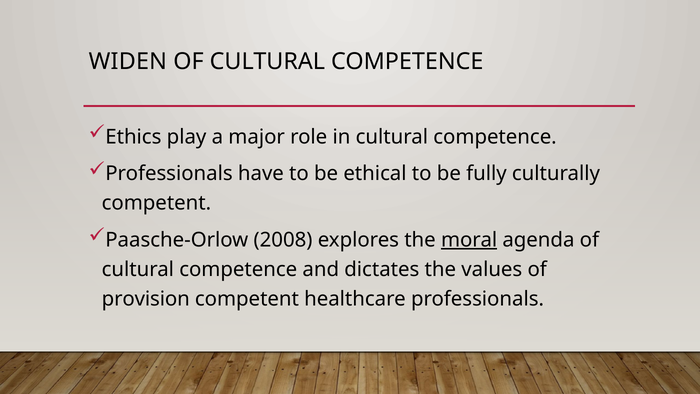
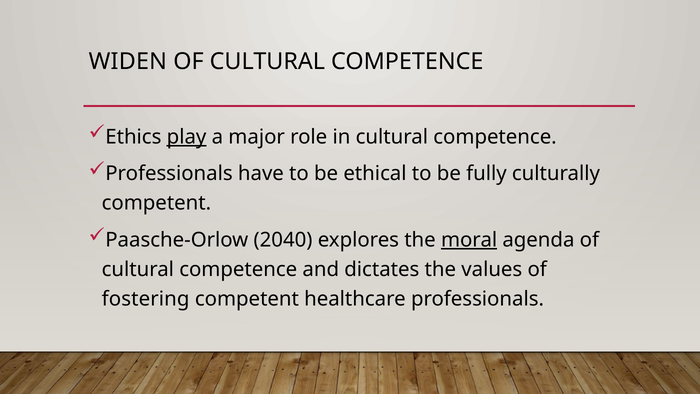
play underline: none -> present (187, 137)
2008: 2008 -> 2040 (283, 240)
provision: provision -> fostering (146, 299)
